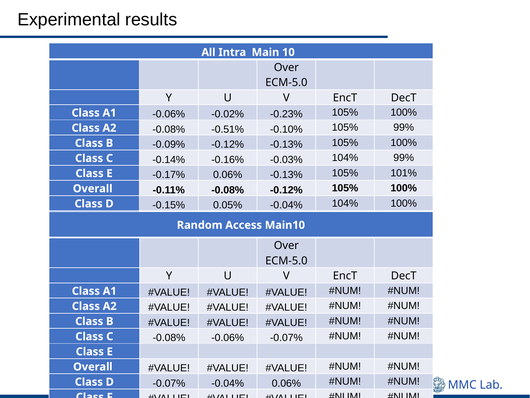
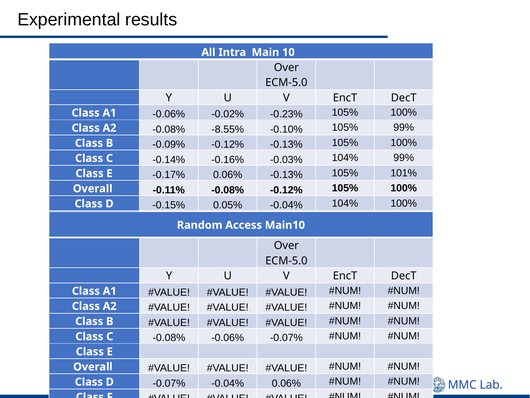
-0.51%: -0.51% -> -8.55% (228, 129)
